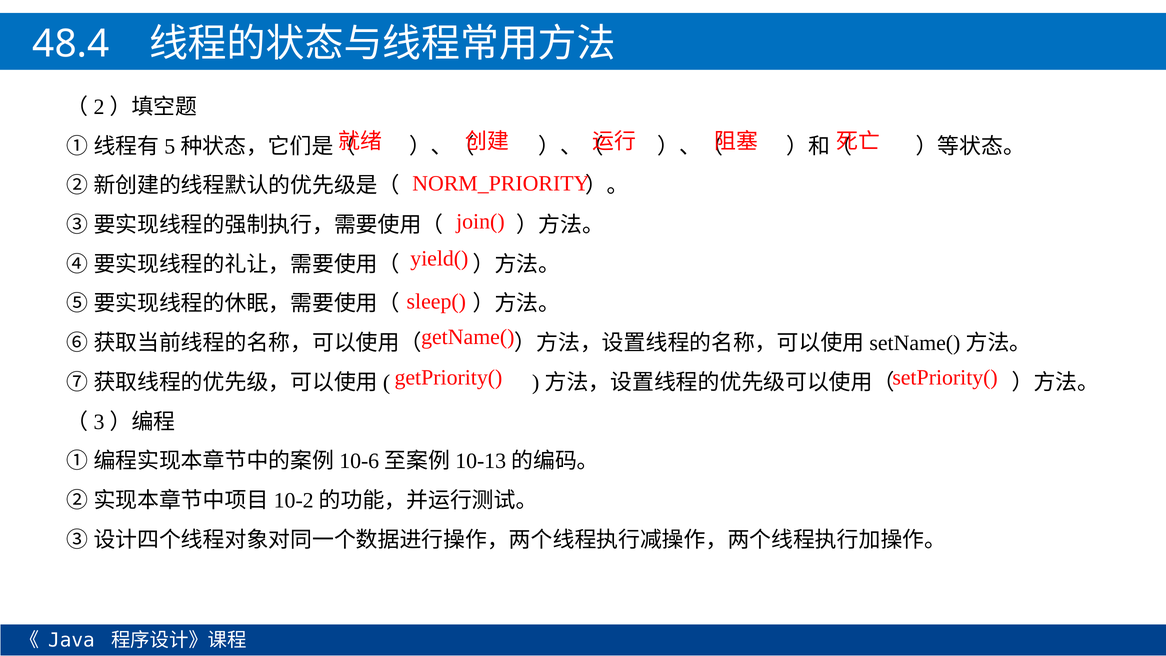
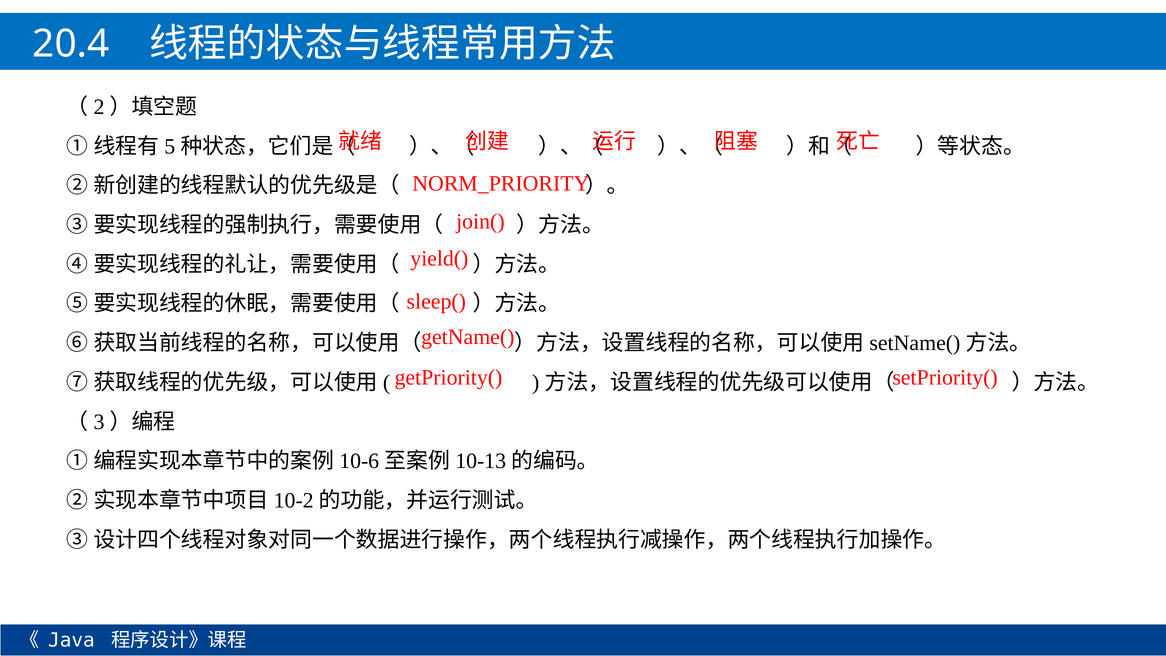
48.4: 48.4 -> 20.4 (71, 44)
